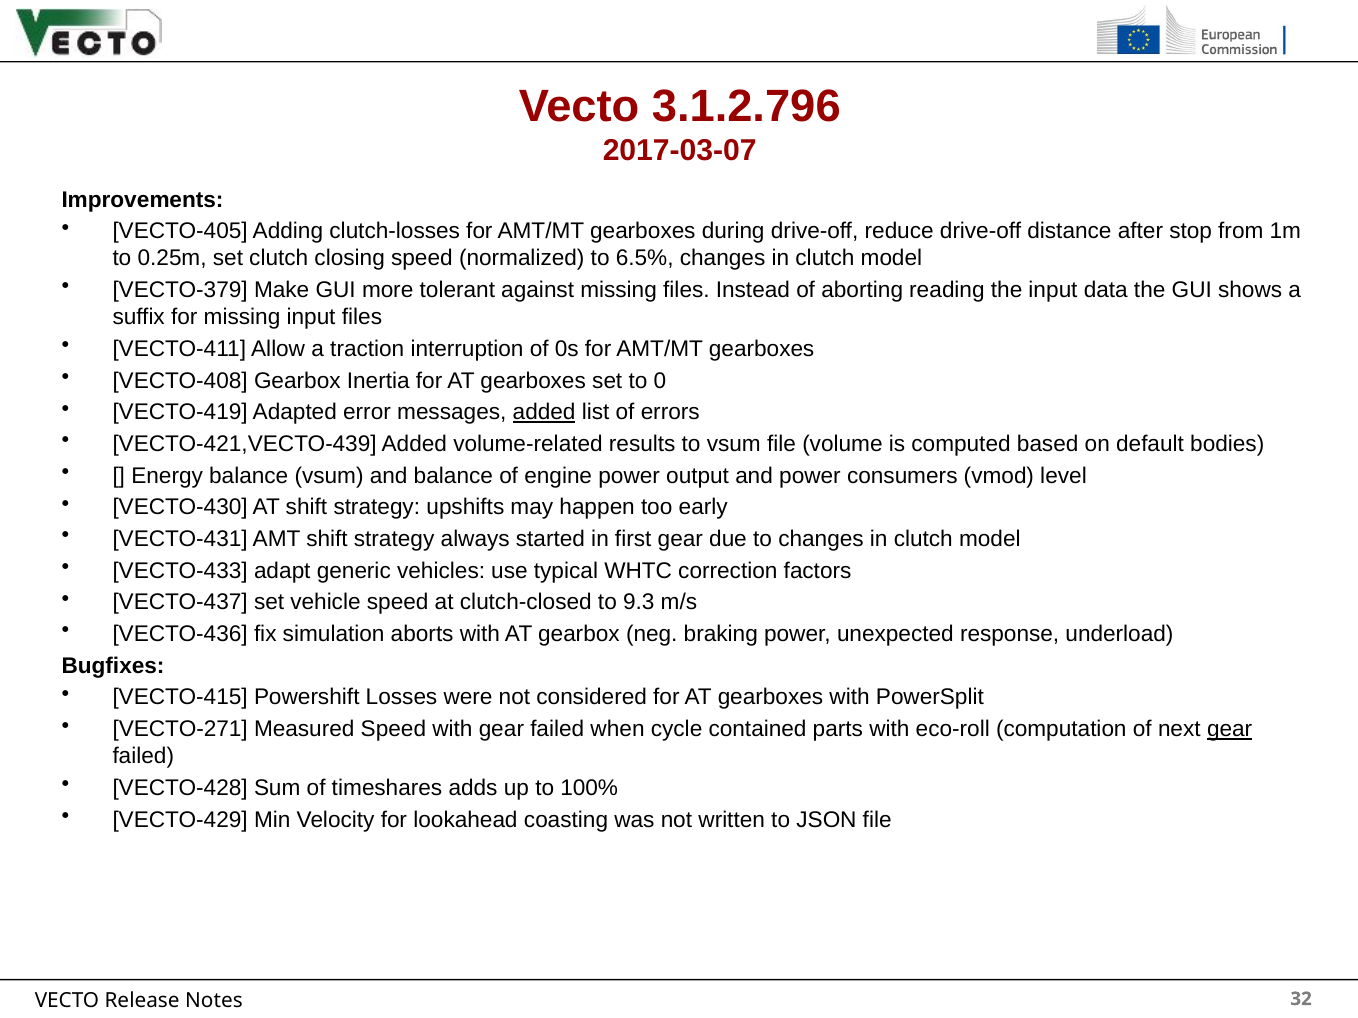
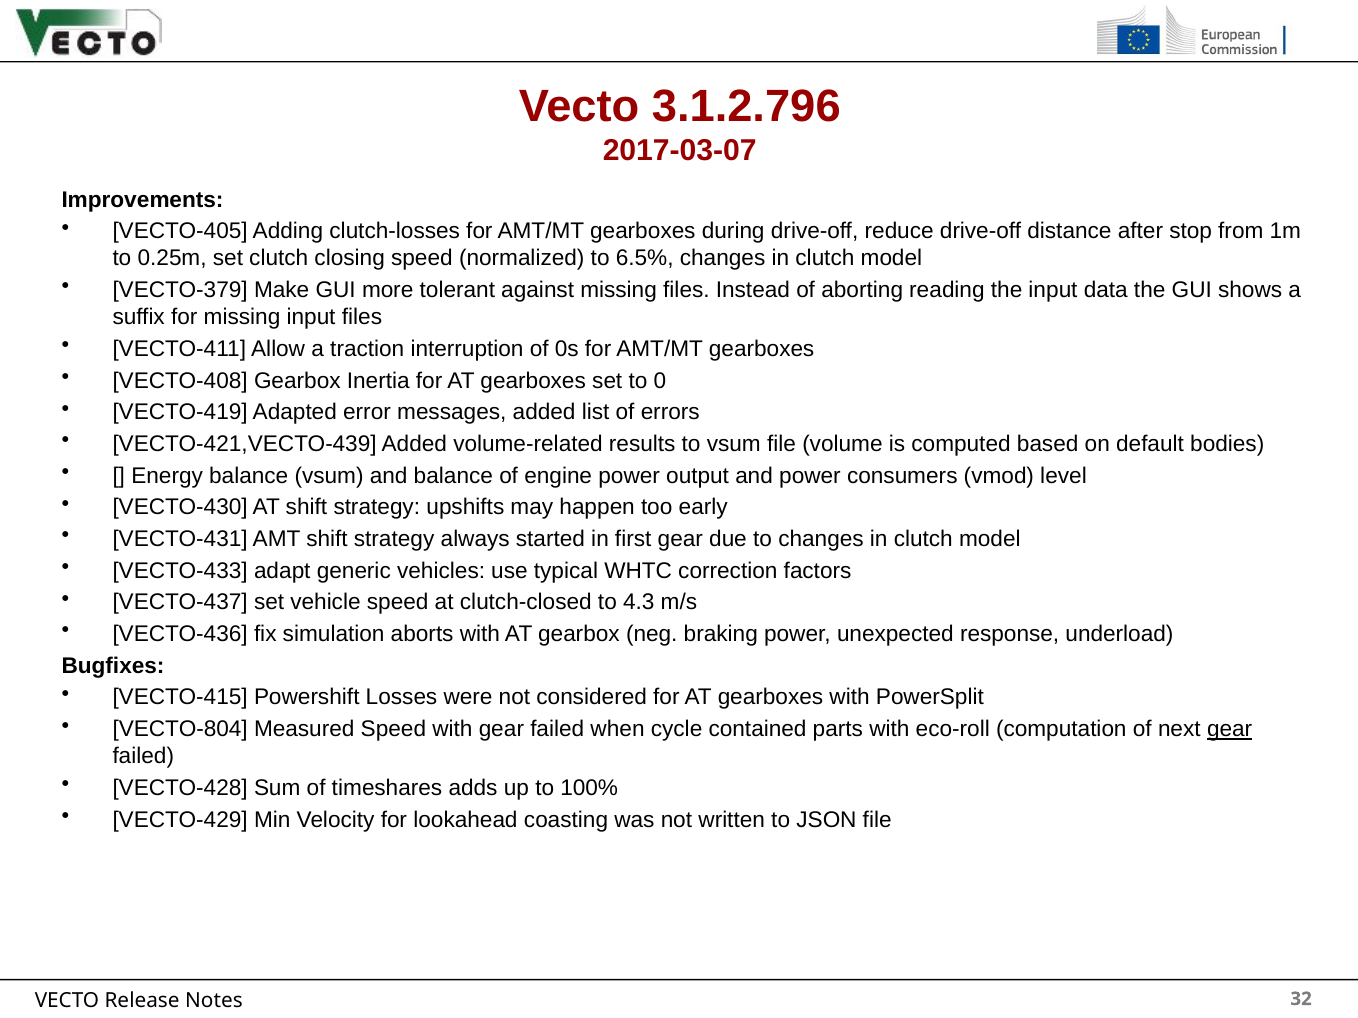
added underline: present -> none (544, 412)
9.3: 9.3 -> 4.3 (639, 603)
VECTO-271: VECTO-271 -> VECTO-804 (180, 730)
